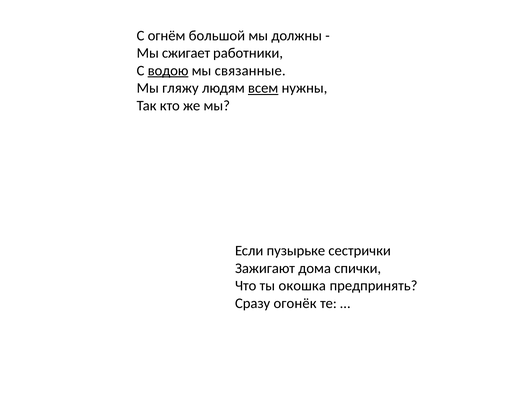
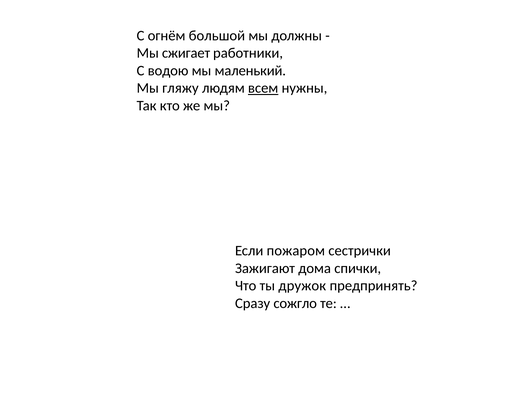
водою underline: present -> none (168, 71)
связанные: связанные -> маленький (250, 71)
пузырьке: пузырьке -> пожаром (296, 251)
окошка: окошка -> дружок (302, 286)
огонёк: огонёк -> сожгло (295, 304)
